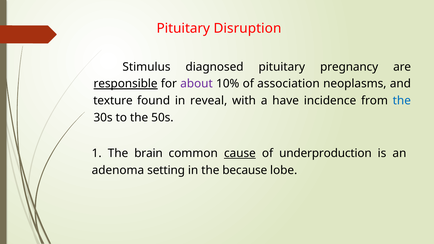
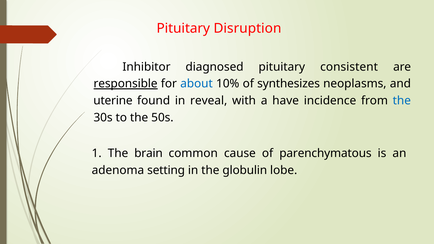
Stimulus: Stimulus -> Inhibitor (146, 67)
pregnancy: pregnancy -> consistent (349, 67)
about colour: purple -> blue (197, 84)
association: association -> synthesizes (289, 84)
texture: texture -> uterine (113, 101)
cause underline: present -> none (240, 153)
underproduction: underproduction -> parenchymatous (325, 153)
because: because -> globulin (245, 170)
